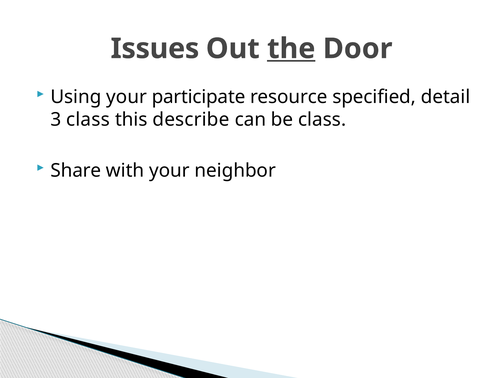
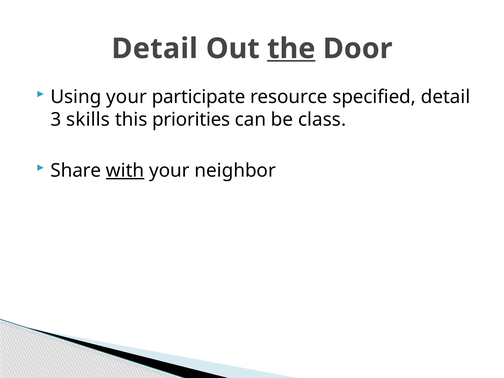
Issues: Issues -> Detail (155, 49)
3 class: class -> skills (88, 120)
describe: describe -> priorities (191, 120)
with underline: none -> present (125, 171)
